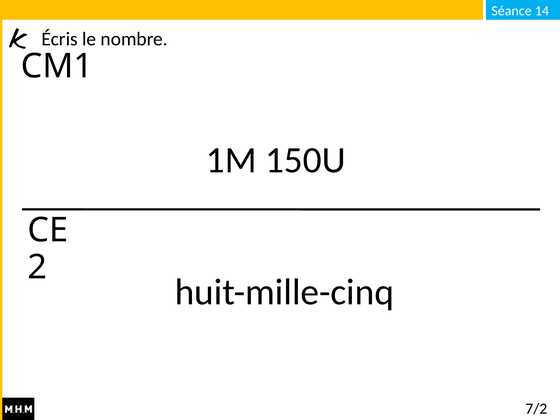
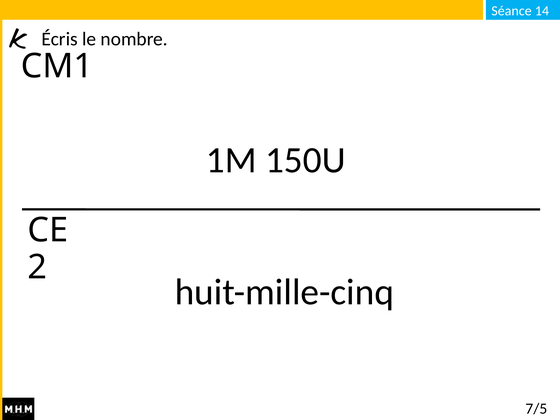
7/2: 7/2 -> 7/5 (536, 409)
